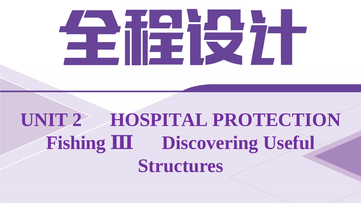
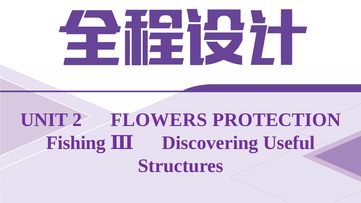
HOSPITAL: HOSPITAL -> FLOWERS (159, 120)
